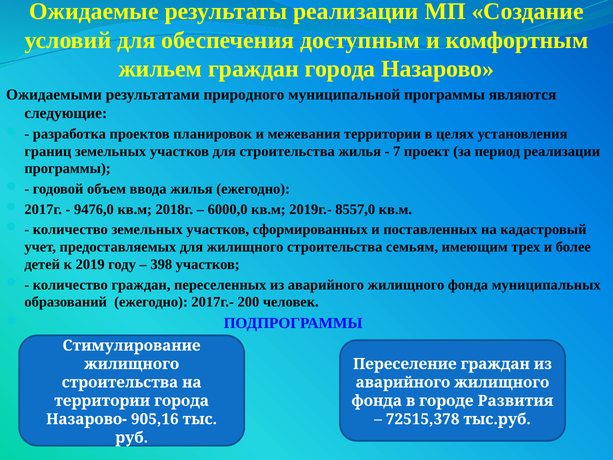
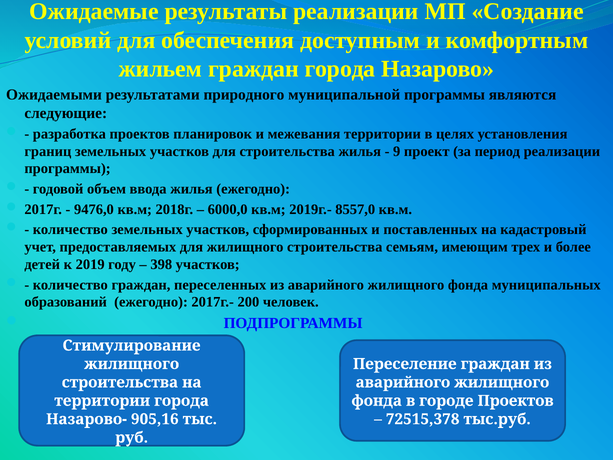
7: 7 -> 9 (397, 151)
городе Развития: Развития -> Проектов (516, 401)
